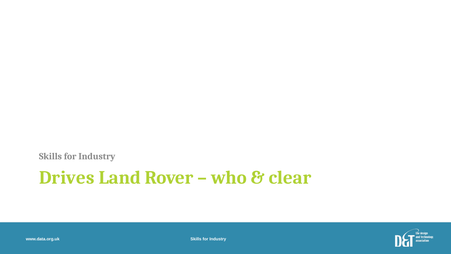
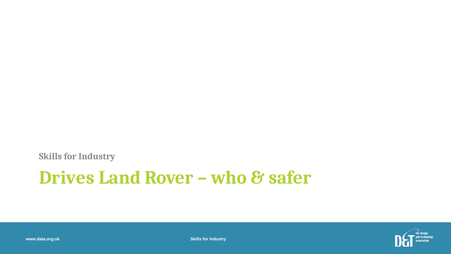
clear: clear -> safer (290, 177)
